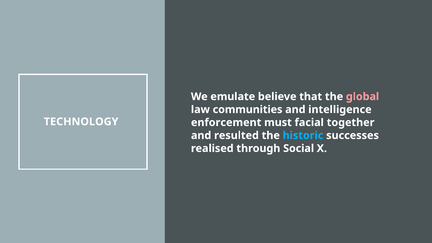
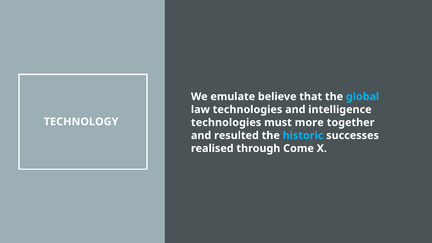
global colour: pink -> light blue (363, 97)
law communities: communities -> technologies (247, 110)
enforcement: enforcement -> technologies (226, 122)
facial: facial -> more (309, 122)
Social: Social -> Come (299, 148)
